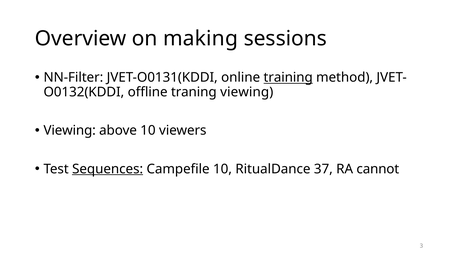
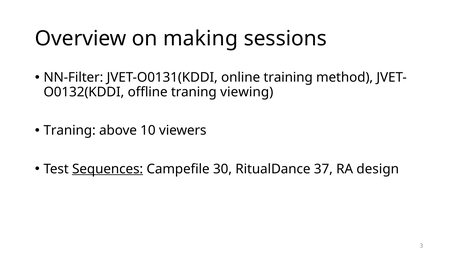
training underline: present -> none (288, 77)
Viewing: Viewing -> Traning (70, 130)
Campefile 10: 10 -> 30 (222, 169)
cannot: cannot -> design (378, 169)
